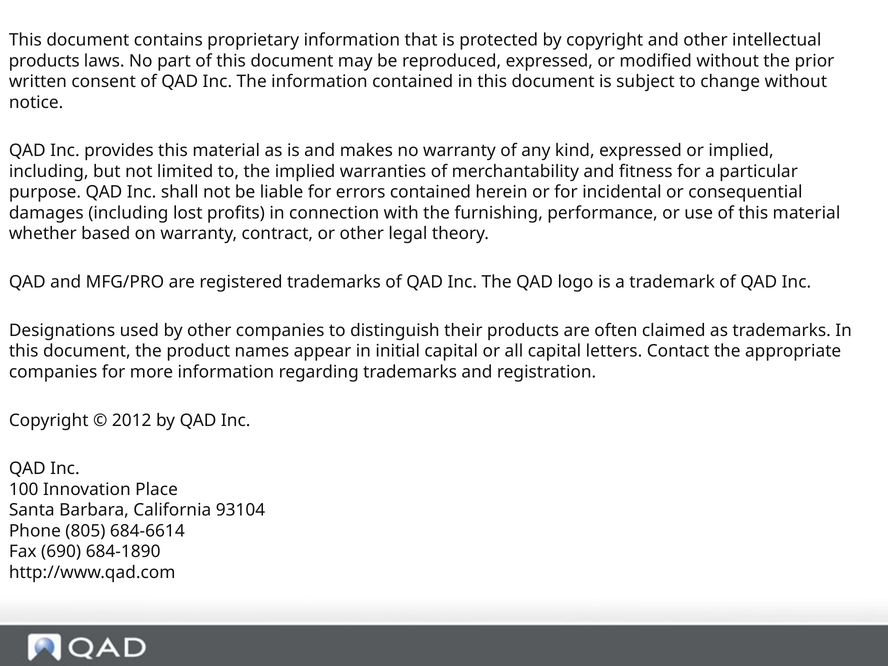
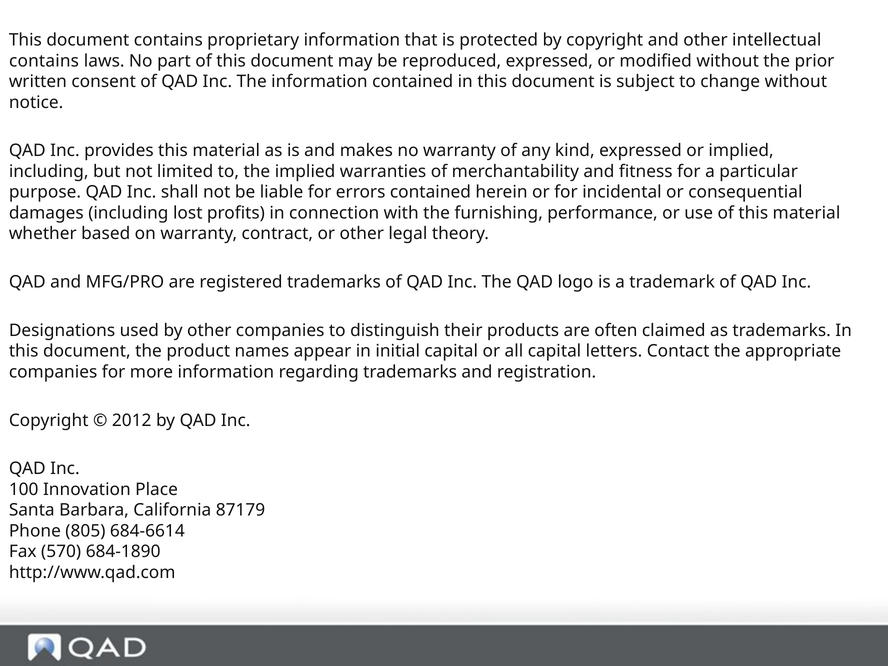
products: products -> contains (44, 61)
93104: 93104 -> 87179 (240, 510)
690: 690 -> 570 (61, 552)
